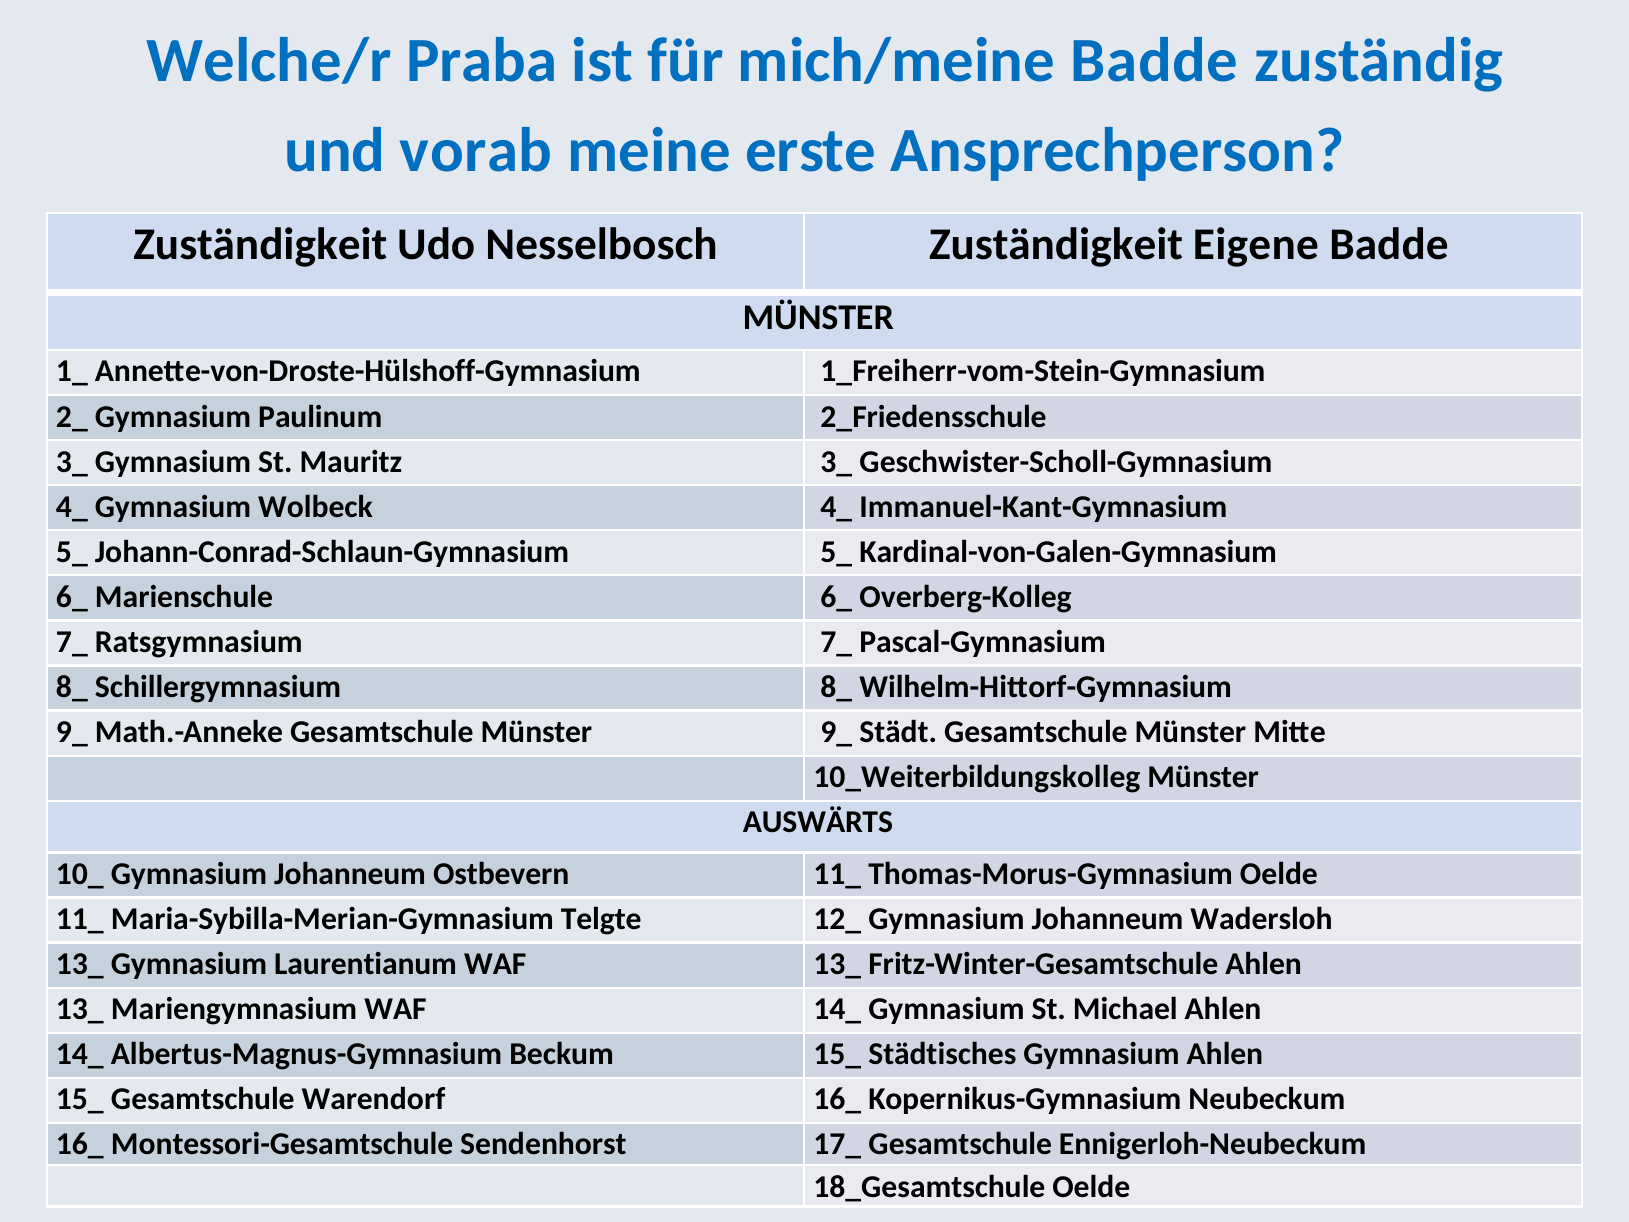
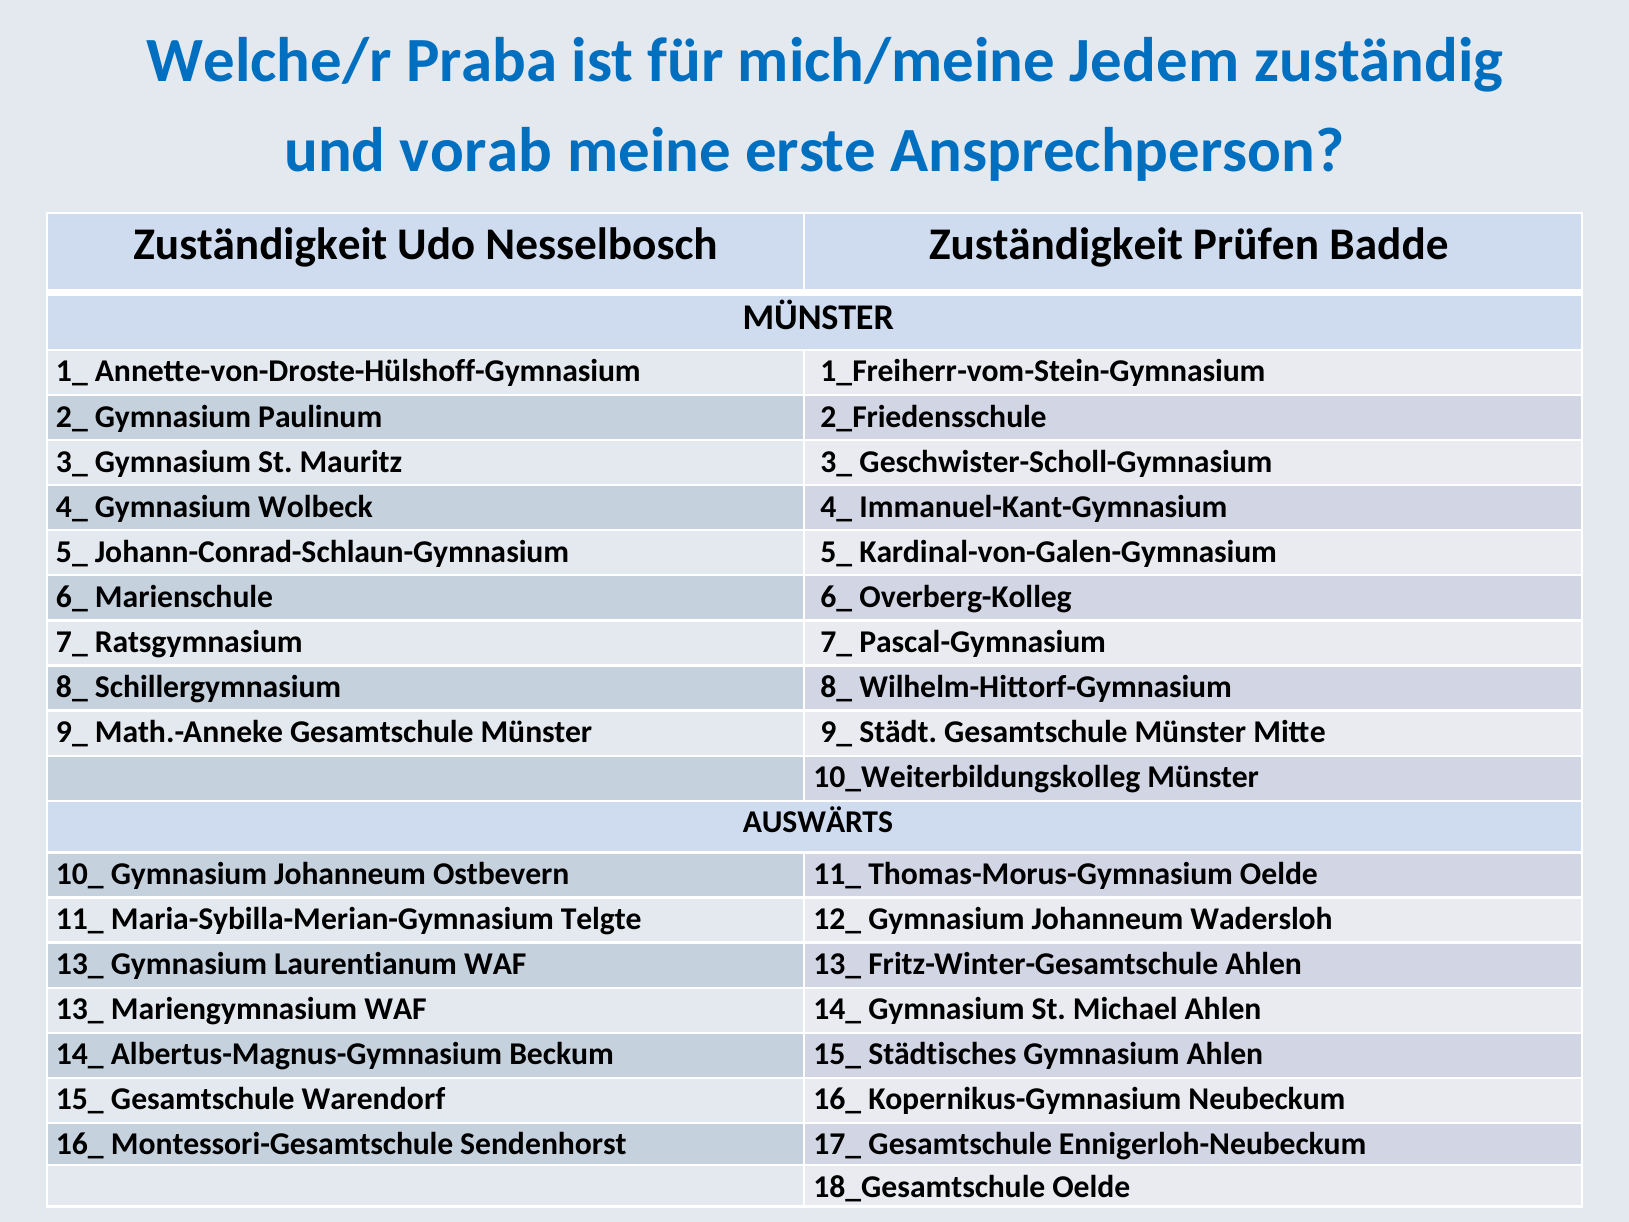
mich/meine Badde: Badde -> Jedem (1155, 61)
Eigene: Eigene -> Prüfen (1256, 244)
